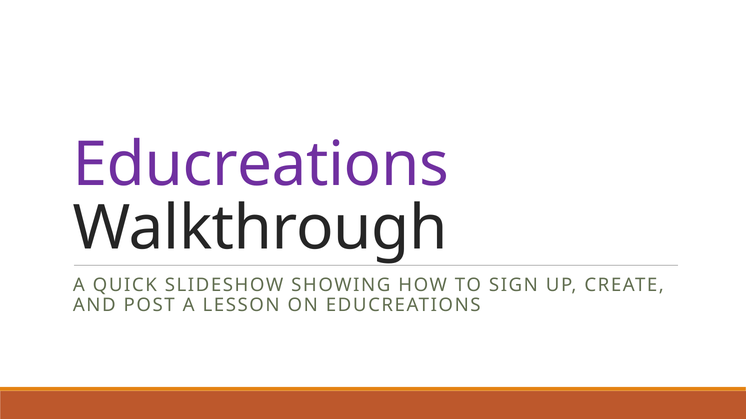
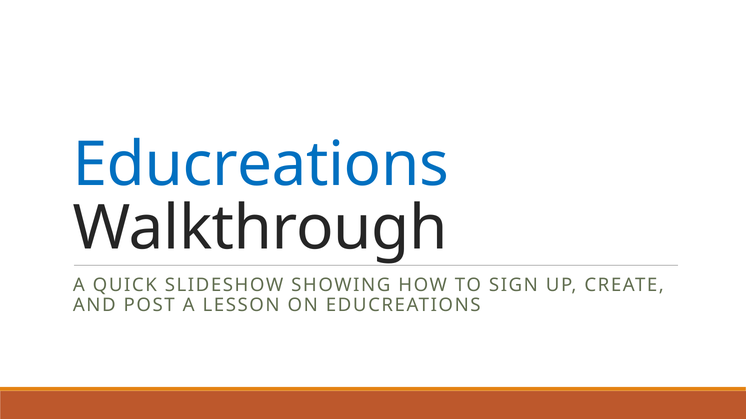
Educreations colour: purple -> blue (261, 165)
